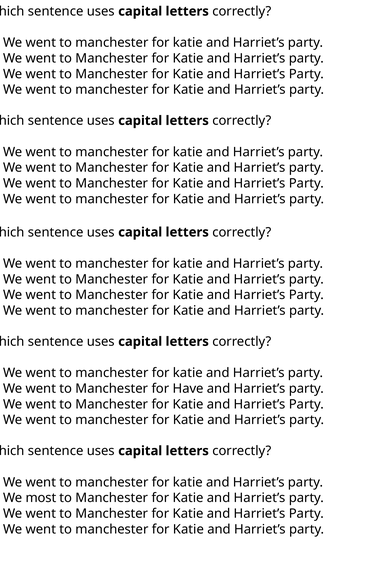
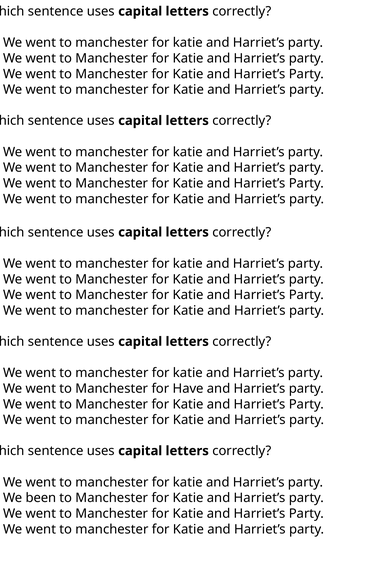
most: most -> been (41, 498)
